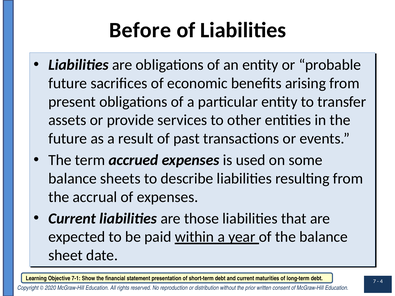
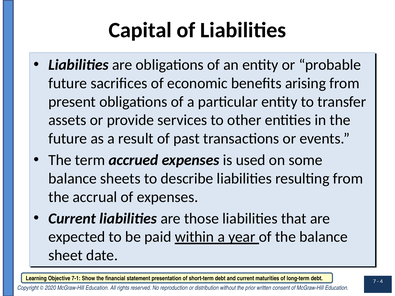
Before: Before -> Capital (140, 30)
